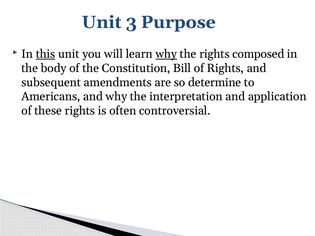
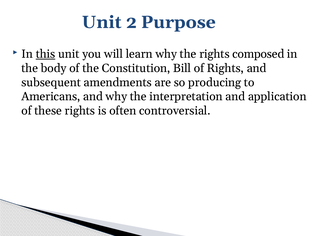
3: 3 -> 2 (131, 22)
why underline: present -> none (166, 54)
determine: determine -> producing (215, 82)
